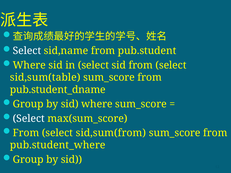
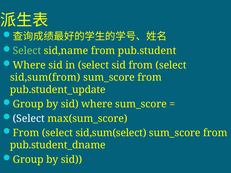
Select colour: white -> light green (27, 51)
sid,sum(table: sid,sum(table -> sid,sum(from (45, 78)
pub.student_dname: pub.student_dname -> pub.student_update (58, 90)
sid,sum(from: sid,sum(from -> sid,sum(select (111, 133)
pub.student_where: pub.student_where -> pub.student_dname (58, 145)
